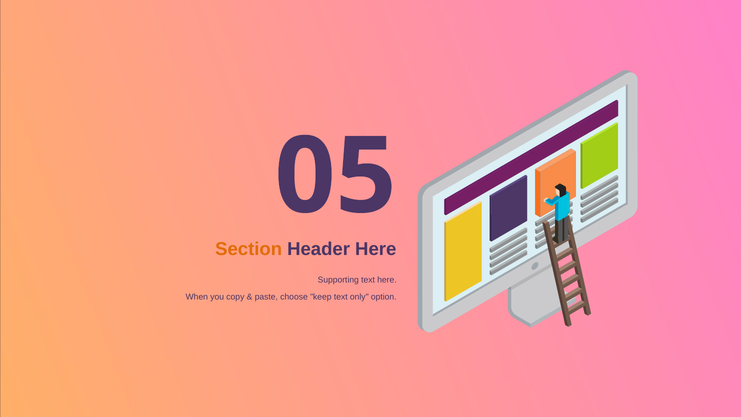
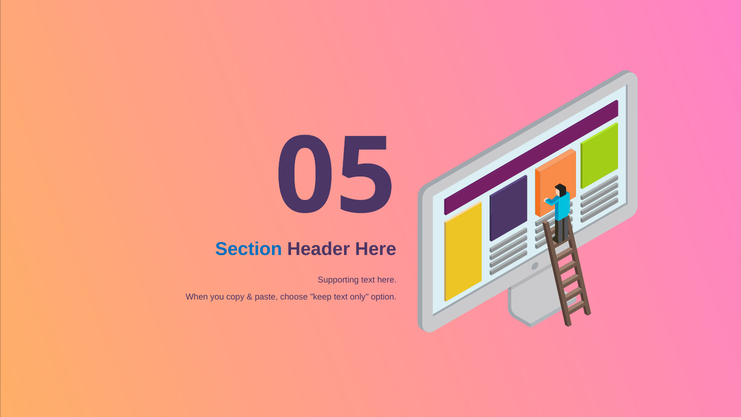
Section colour: orange -> blue (249, 249)
